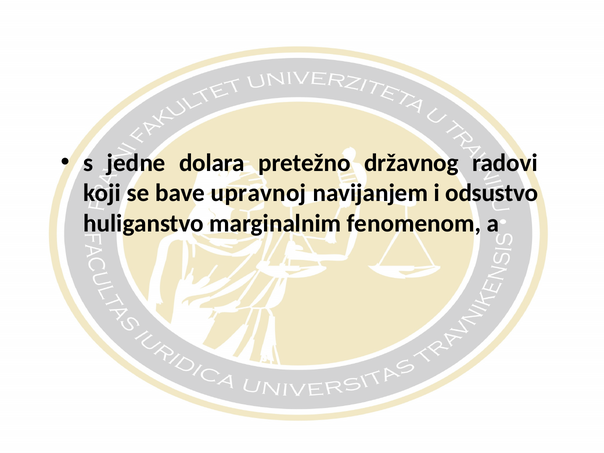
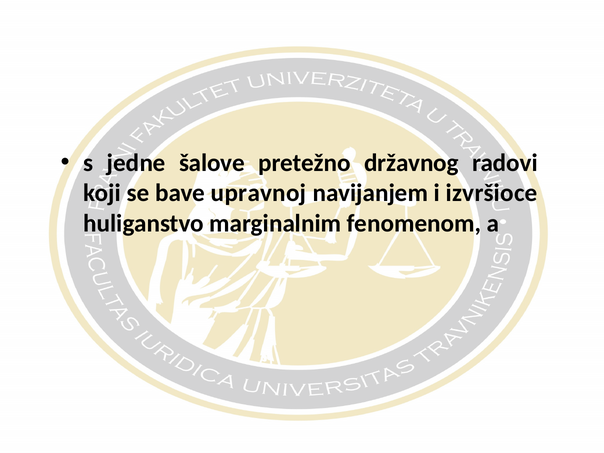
dolara: dolara -> šalove (212, 163)
odsustvo: odsustvo -> izvršioce (492, 193)
